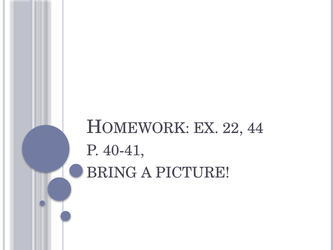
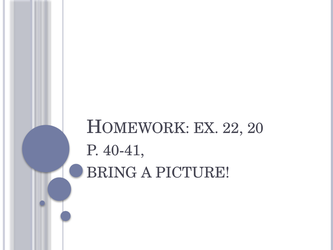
44: 44 -> 20 (255, 128)
